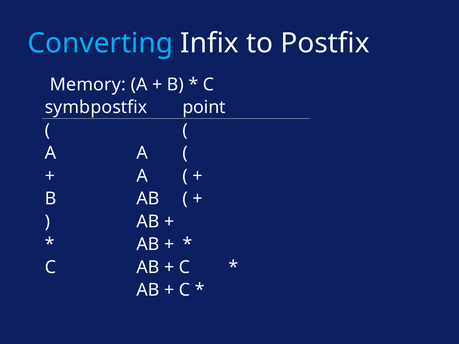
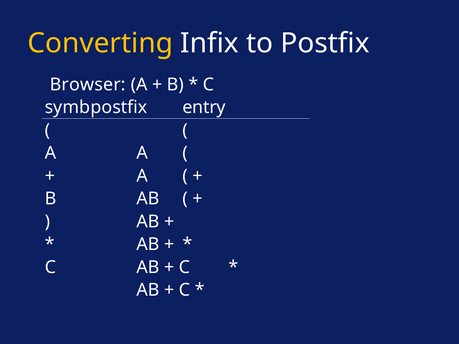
Converting colour: light blue -> yellow (100, 43)
Memory: Memory -> Browser (88, 85)
point: point -> entry (204, 107)
